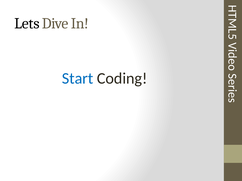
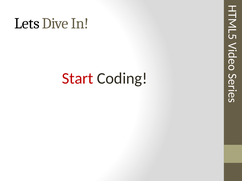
Start colour: blue -> red (78, 79)
